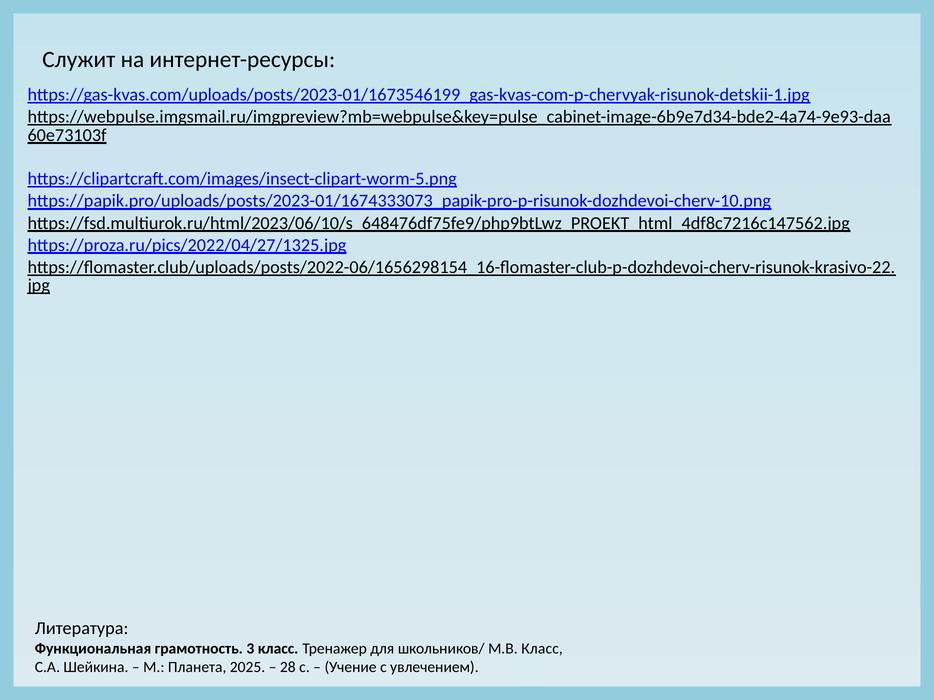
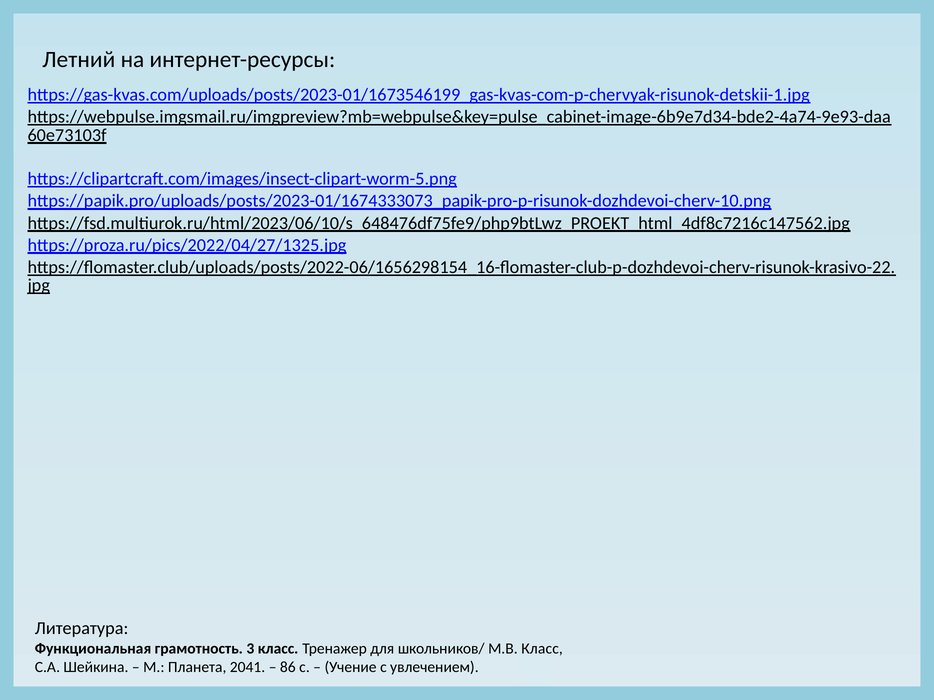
Служит: Служит -> Летний (79, 60)
2025: 2025 -> 2041 (248, 668)
28: 28 -> 86 (288, 668)
